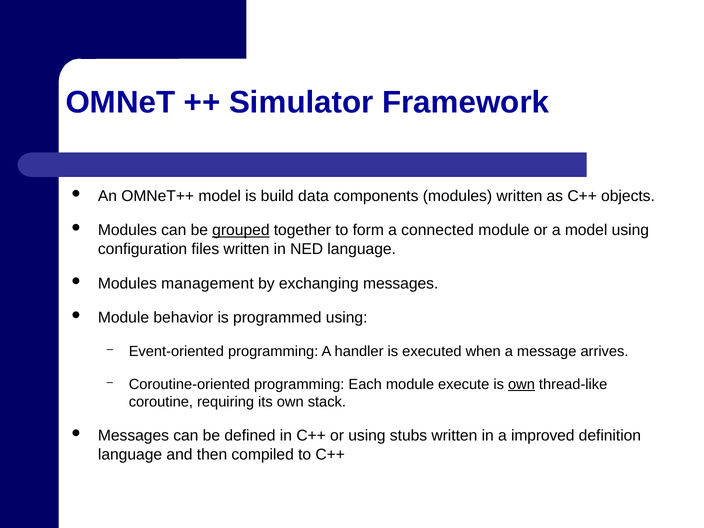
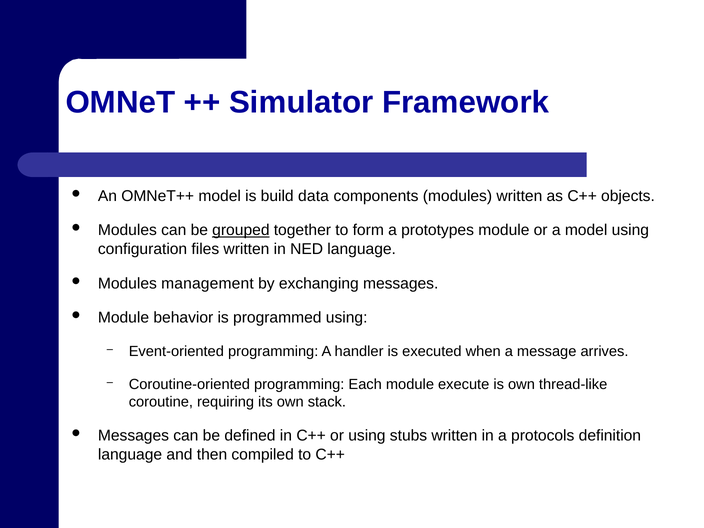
connected: connected -> prototypes (438, 230)
own underline: present -> none (521, 384)
improved: improved -> protocols (543, 436)
